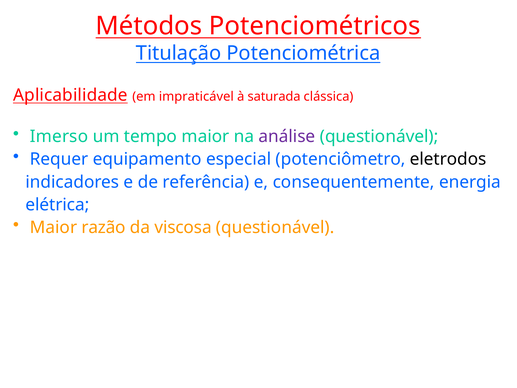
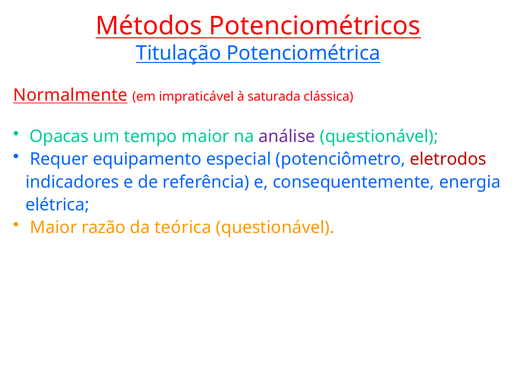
Aplicabilidade: Aplicabilidade -> Normalmente (70, 95)
Imerso: Imerso -> Opacas (59, 136)
eletrodos colour: black -> red (448, 159)
viscosa: viscosa -> teórica (183, 227)
